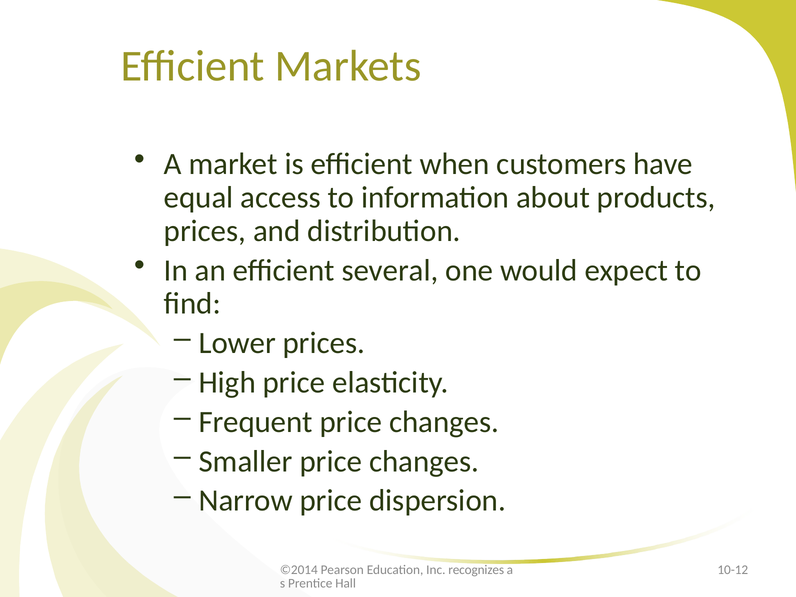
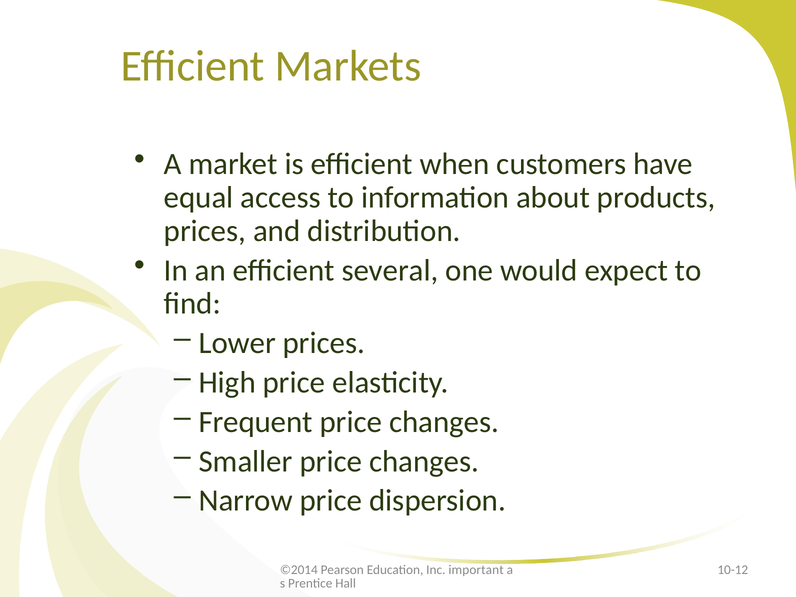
recognizes: recognizes -> important (476, 570)
